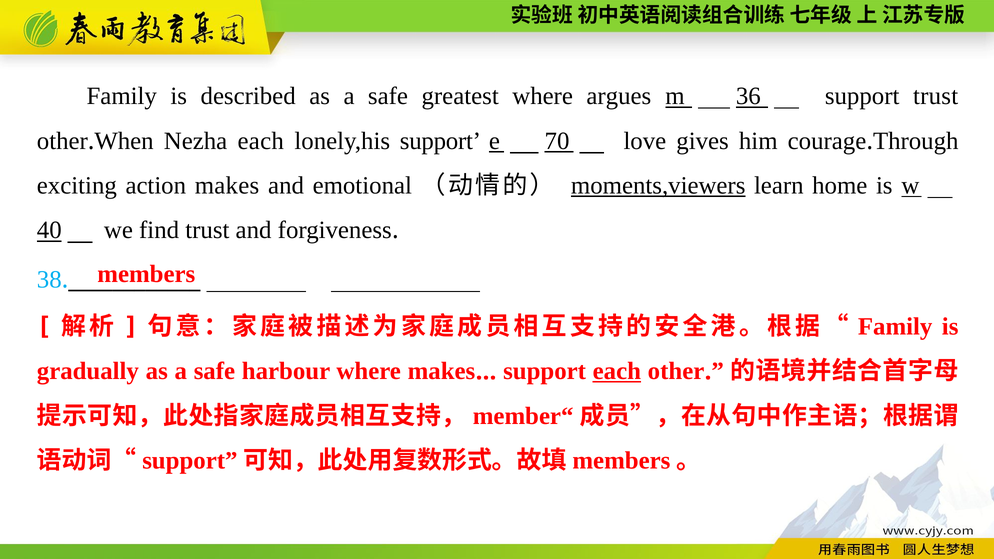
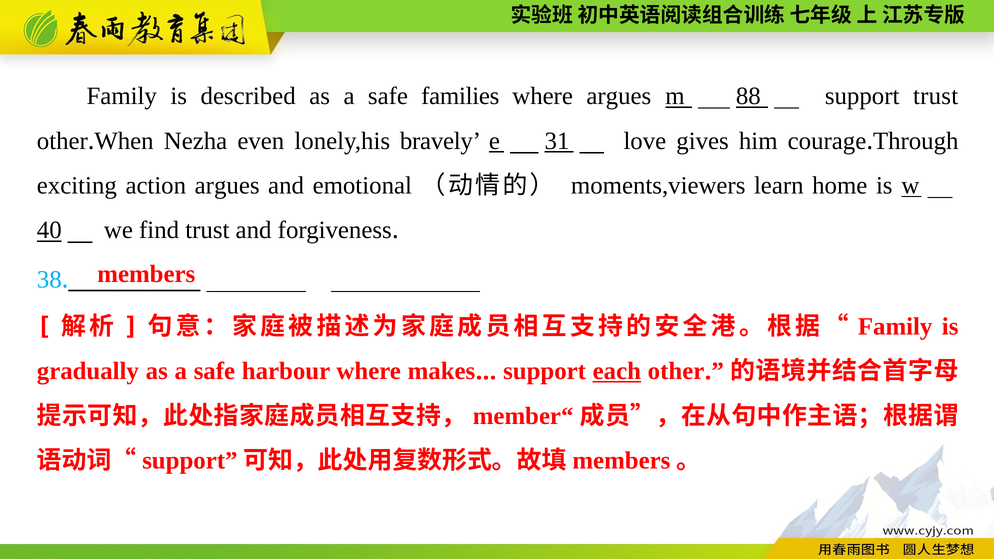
greatest: greatest -> families (460, 96)
36: 36 -> 88 (748, 96)
Nezha each: each -> even (261, 141)
lonely,his support: support -> bravely (440, 141)
70: 70 -> 31 (557, 141)
action makes: makes -> argues (227, 186)
moments,viewers underline: present -> none (658, 186)
